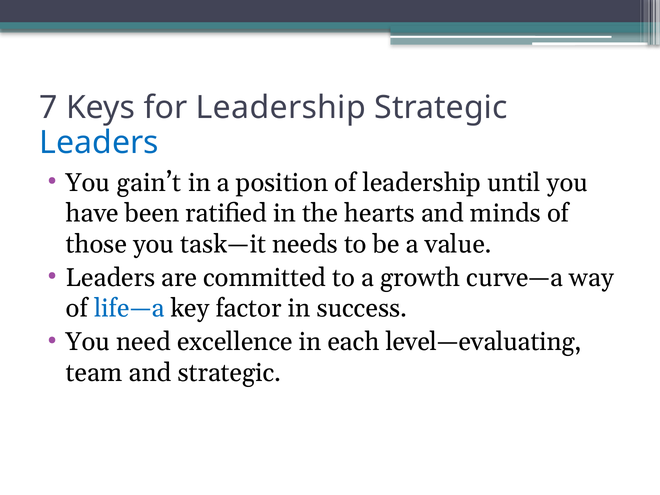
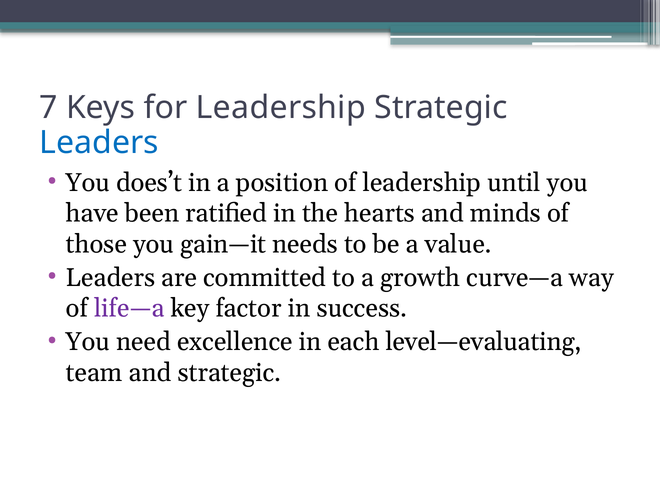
gain’t: gain’t -> does’t (149, 183)
task—it: task—it -> gain—it (223, 244)
life—a colour: blue -> purple (129, 308)
